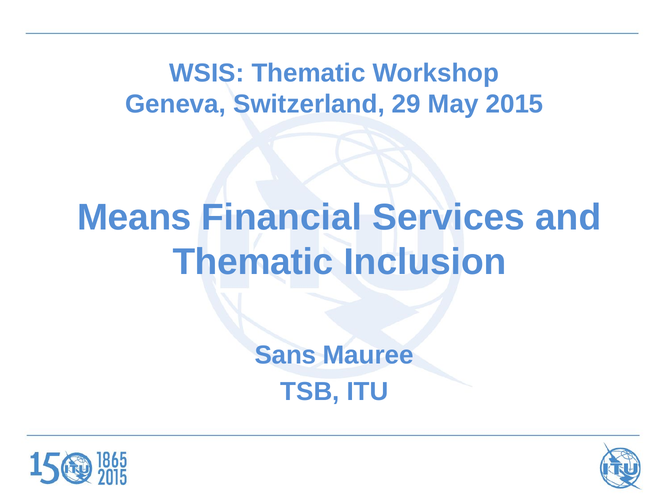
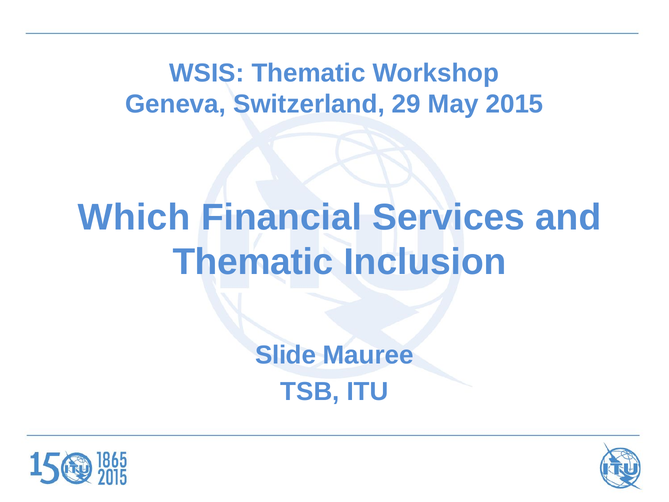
Means: Means -> Which (134, 217)
Sans: Sans -> Slide (286, 355)
